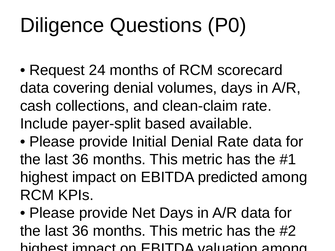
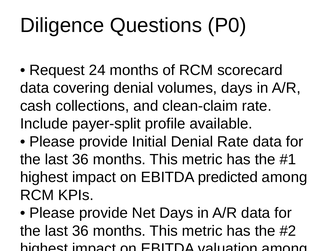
based: based -> profile (165, 124)
